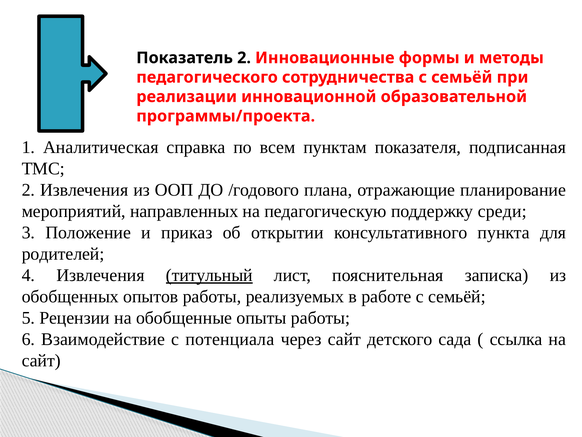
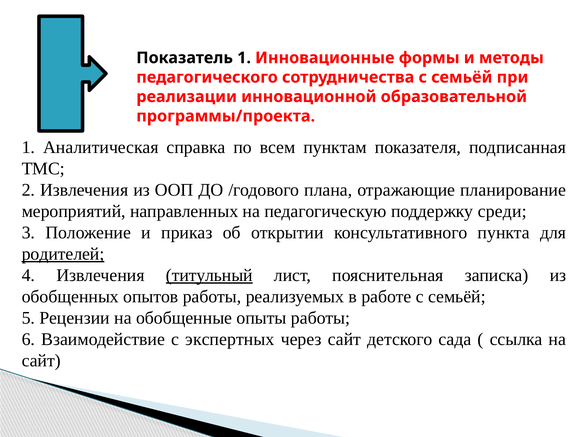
Показатель 2: 2 -> 1 (244, 58)
родителей underline: none -> present (63, 254)
потенциала: потенциала -> экспертных (230, 339)
